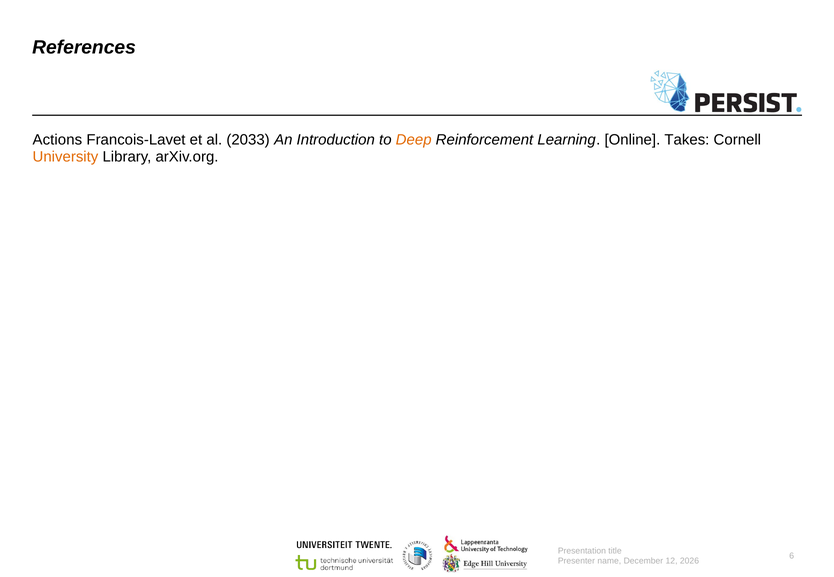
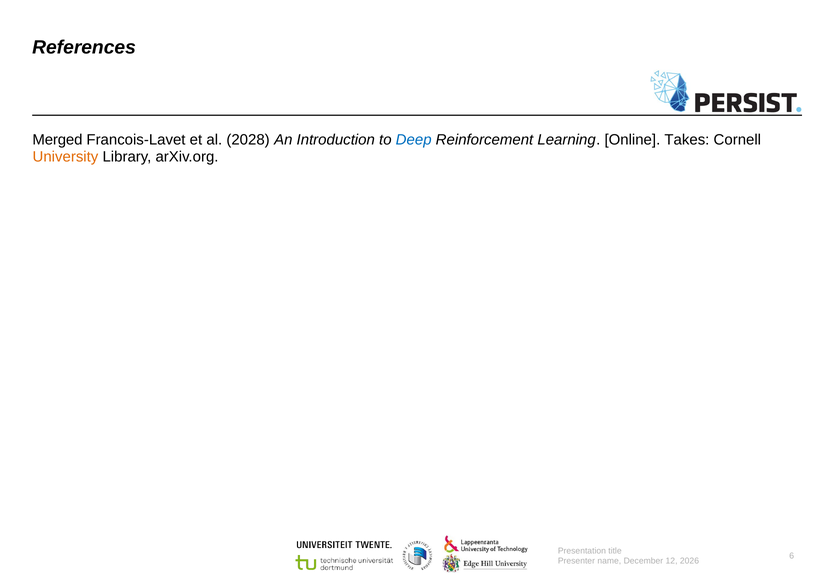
Actions: Actions -> Merged (57, 140)
2033: 2033 -> 2028 (248, 140)
Deep colour: orange -> blue (414, 140)
